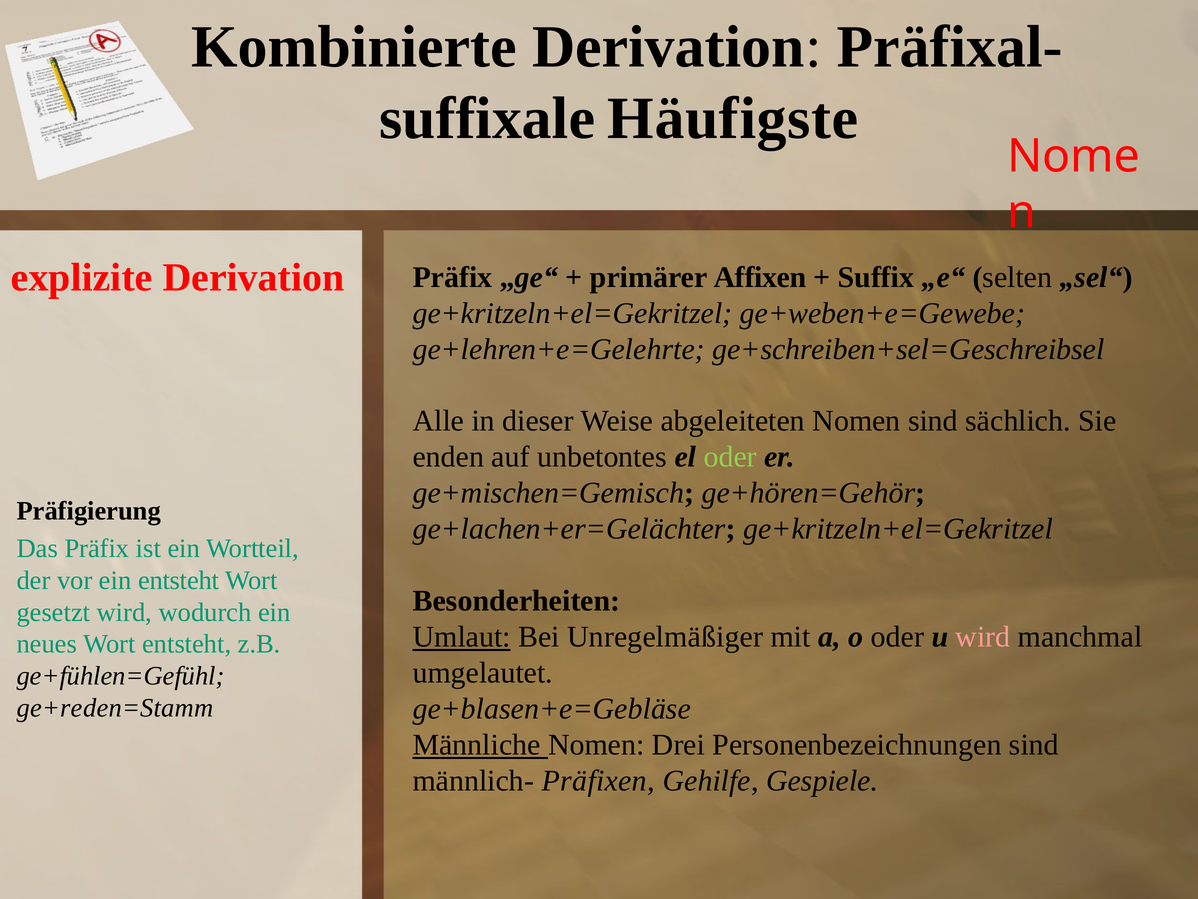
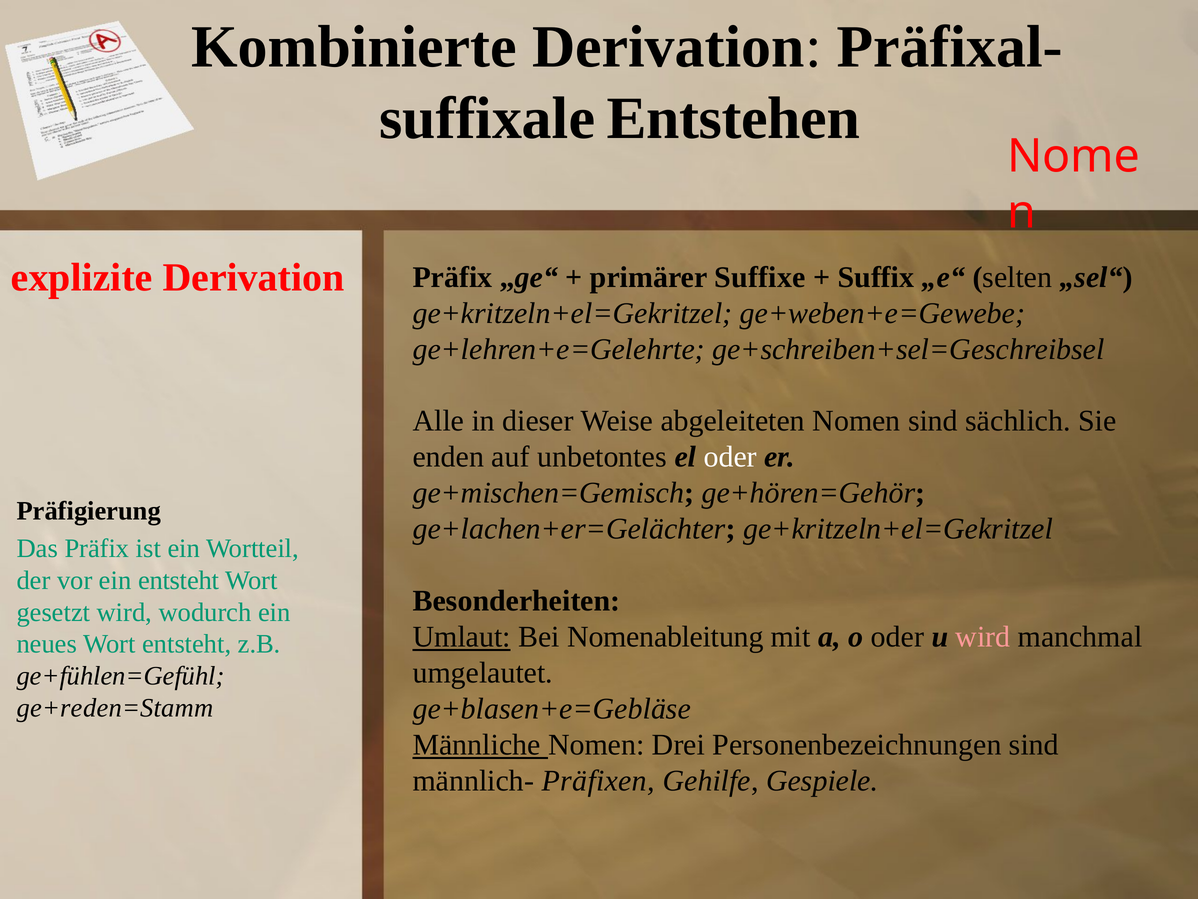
Häufigste: Häufigste -> Entstehen (733, 119)
Affixen: Affixen -> Suffixe (760, 277)
oder colour: light green -> white (730, 457)
Unregelmäßiger: Unregelmäßiger -> Nomenableitung (665, 636)
